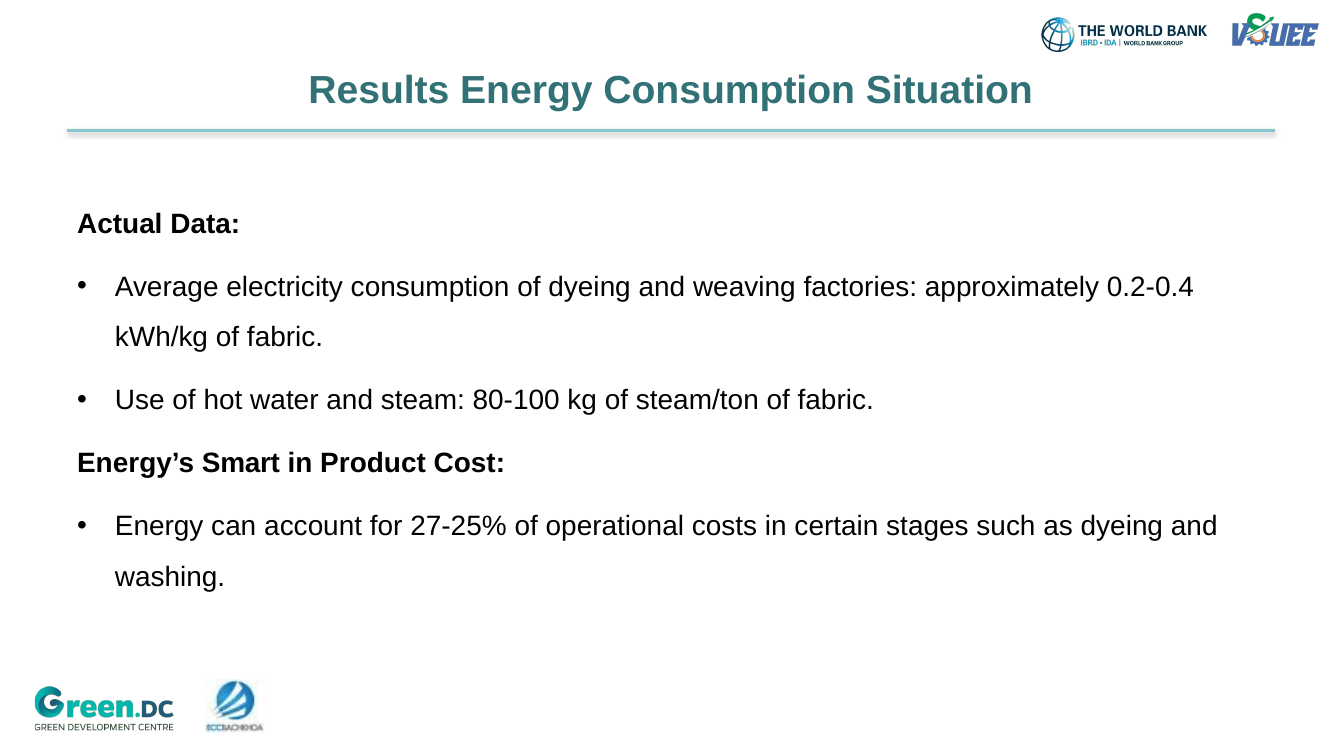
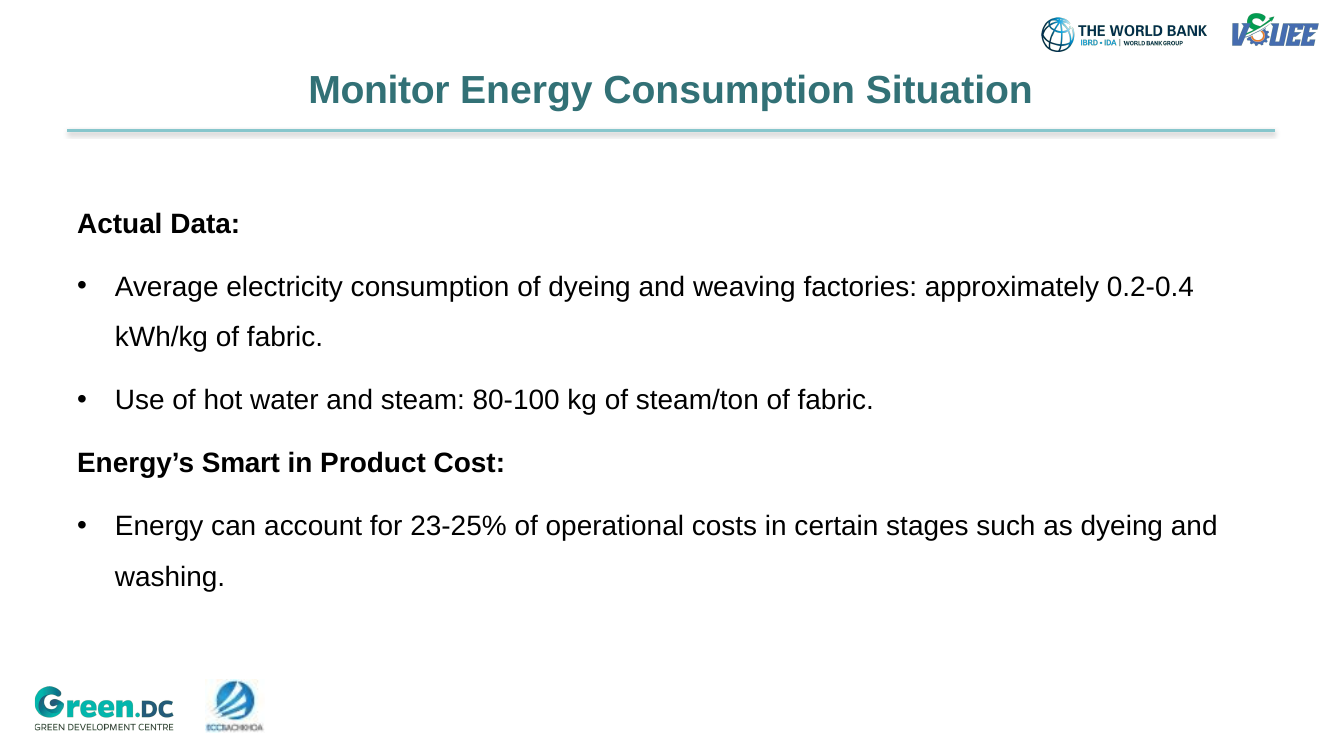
Results: Results -> Monitor (379, 90)
27-25%: 27-25% -> 23-25% (458, 526)
